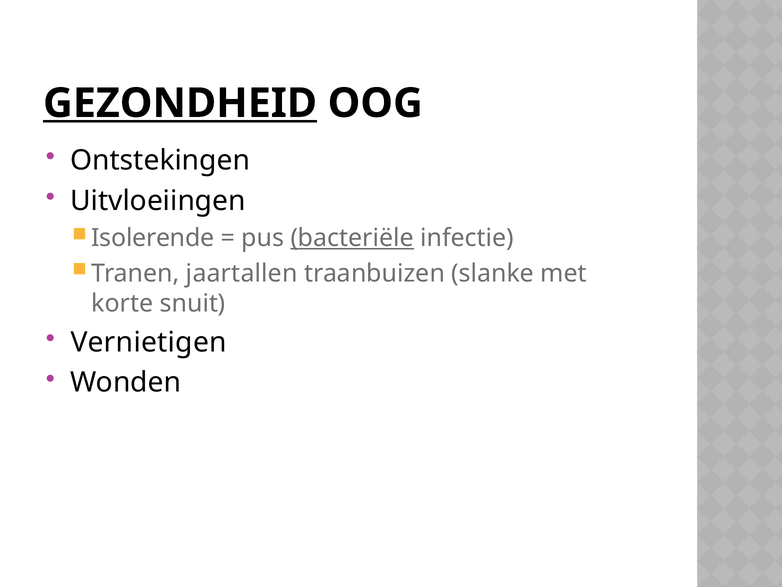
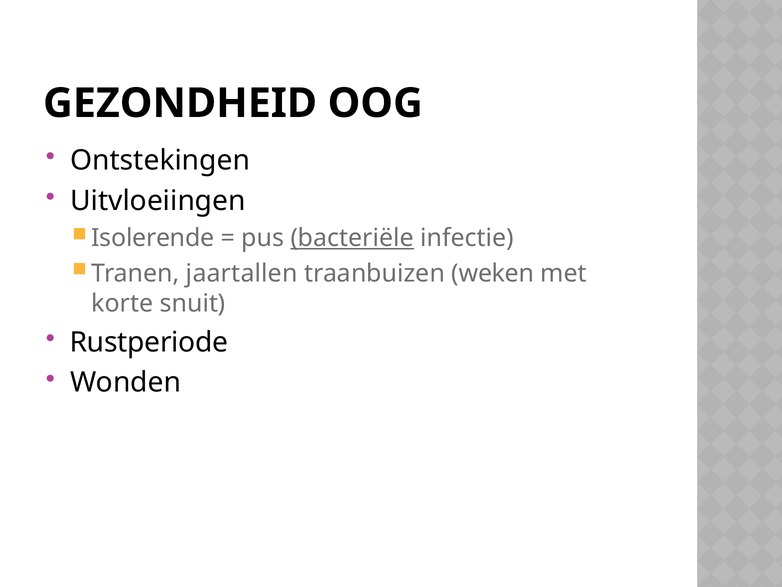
GEZONDHEID underline: present -> none (180, 103)
slanke: slanke -> weken (493, 273)
Vernietigen: Vernietigen -> Rustperiode (149, 342)
